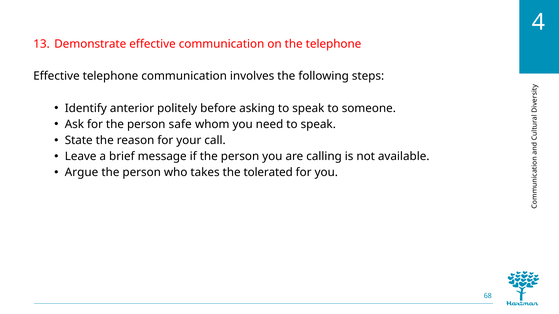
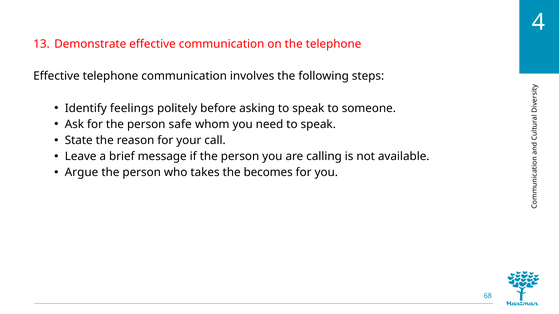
anterior: anterior -> feelings (132, 108)
tolerated: tolerated -> becomes (268, 173)
